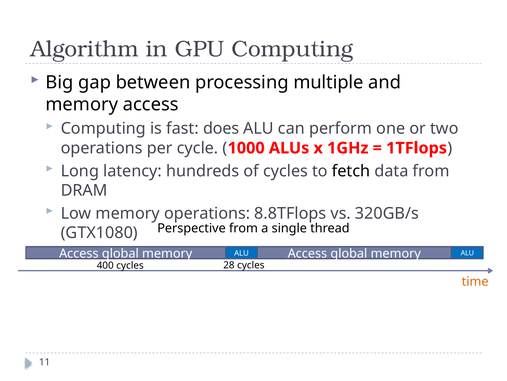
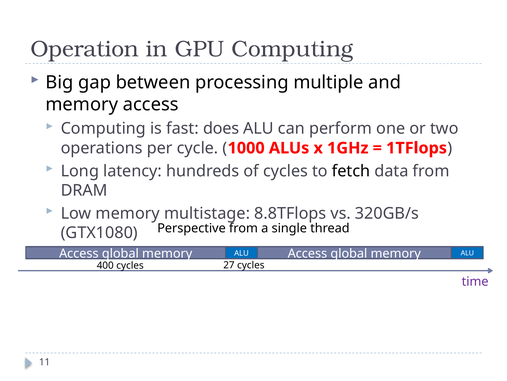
Algorithm: Algorithm -> Operation (85, 49)
memory operations: operations -> multistage (207, 213)
28: 28 -> 27 (229, 265)
time colour: orange -> purple (475, 281)
